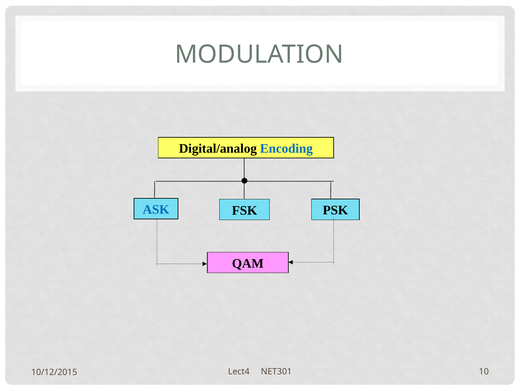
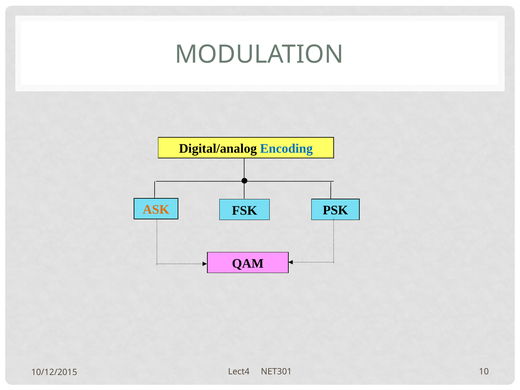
ASK colour: blue -> orange (156, 210)
